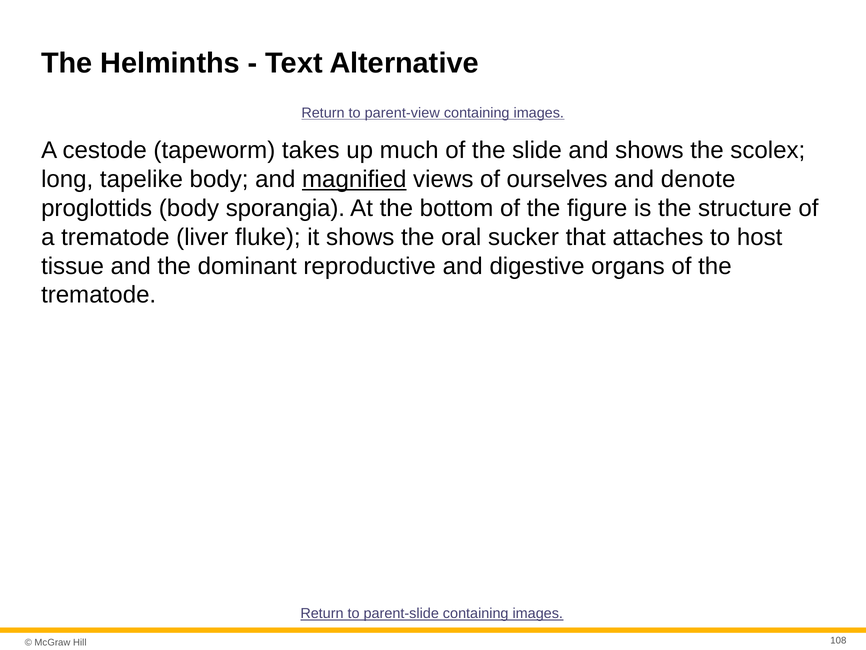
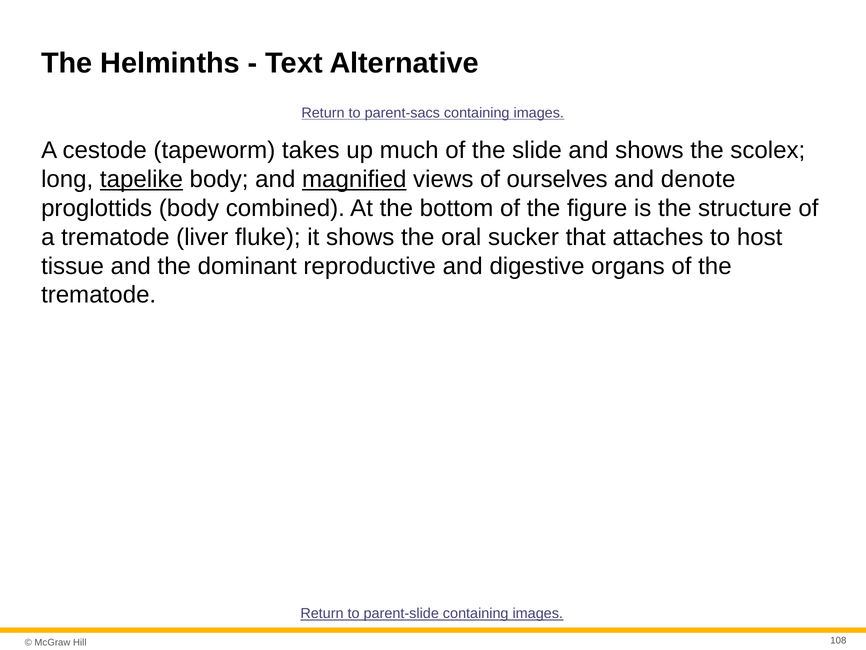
parent-view: parent-view -> parent-sacs (402, 113)
tapelike underline: none -> present (141, 179)
sporangia: sporangia -> combined (285, 208)
